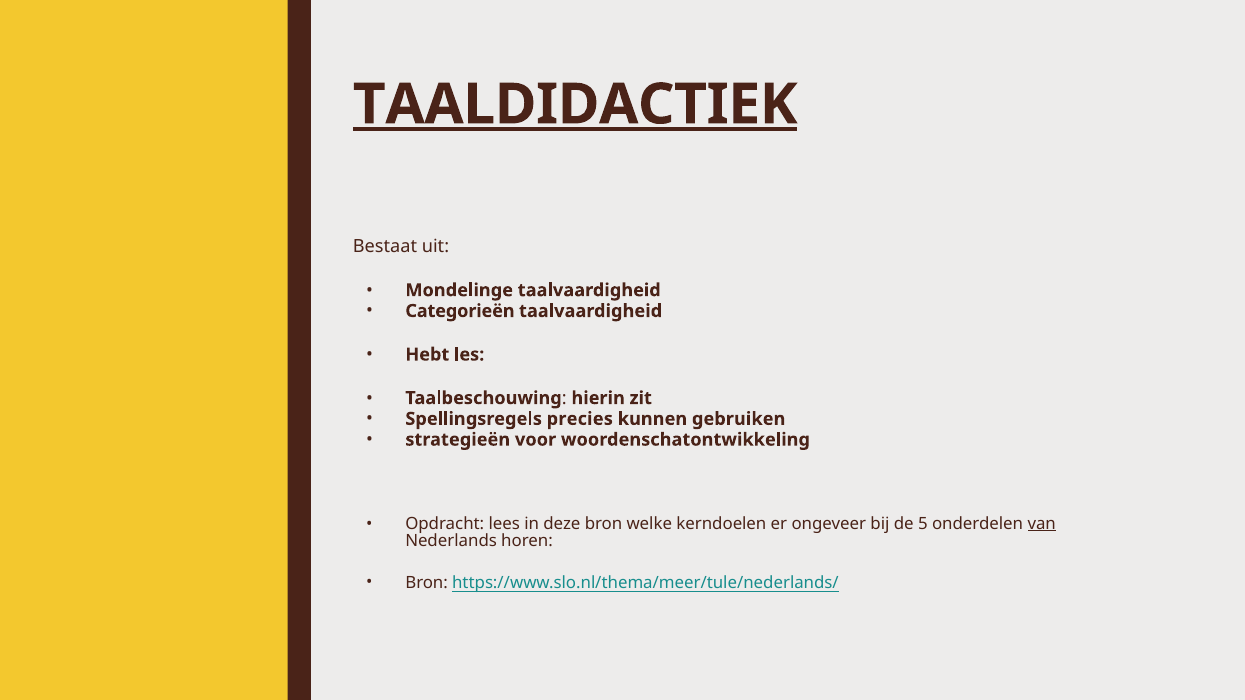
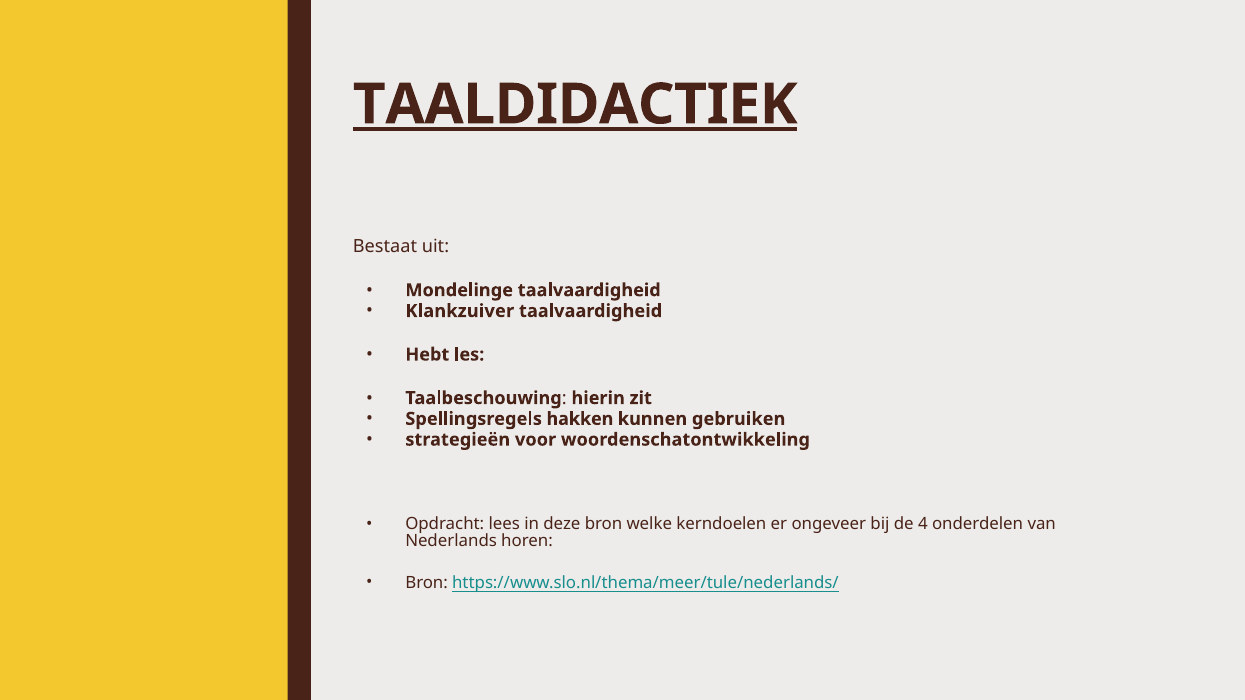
Categorieën: Categorieën -> Klankzuiver (460, 311)
precies: precies -> hakken (580, 419)
5: 5 -> 4 (923, 524)
van underline: present -> none (1042, 524)
